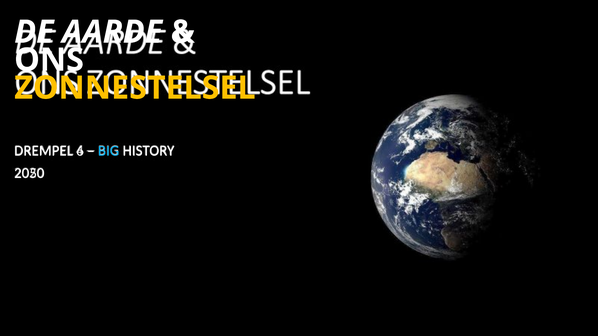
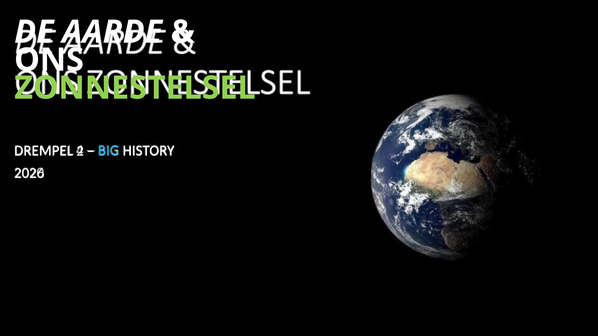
ZONNESTELSEL colour: yellow -> light green (135, 88)
6: 6 -> 2 (80, 151)
2050: 2050 -> 2026 (29, 174)
